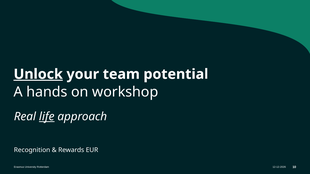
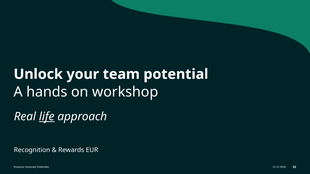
Unlock underline: present -> none (38, 74)
